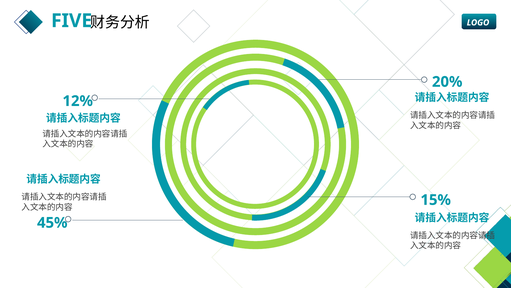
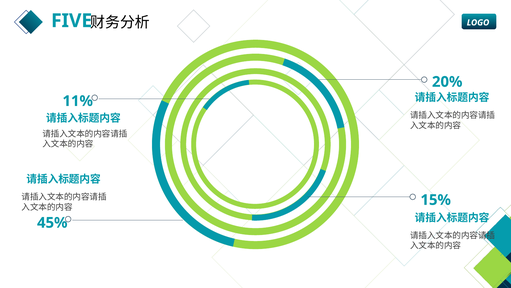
12%: 12% -> 11% (78, 101)
